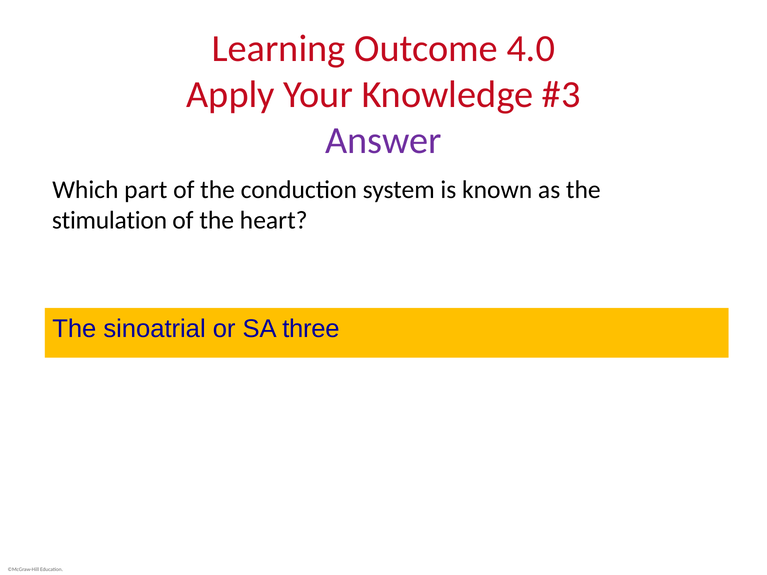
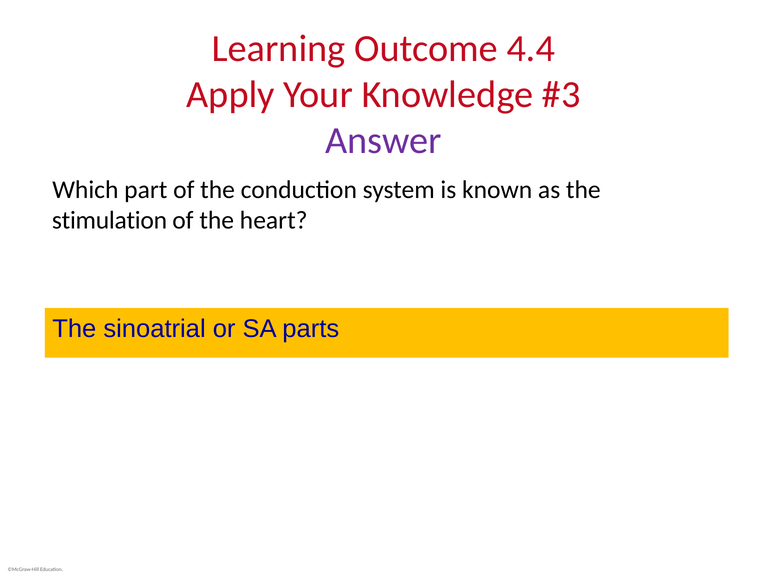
4.0: 4.0 -> 4.4 (531, 49)
three: three -> parts (311, 329)
